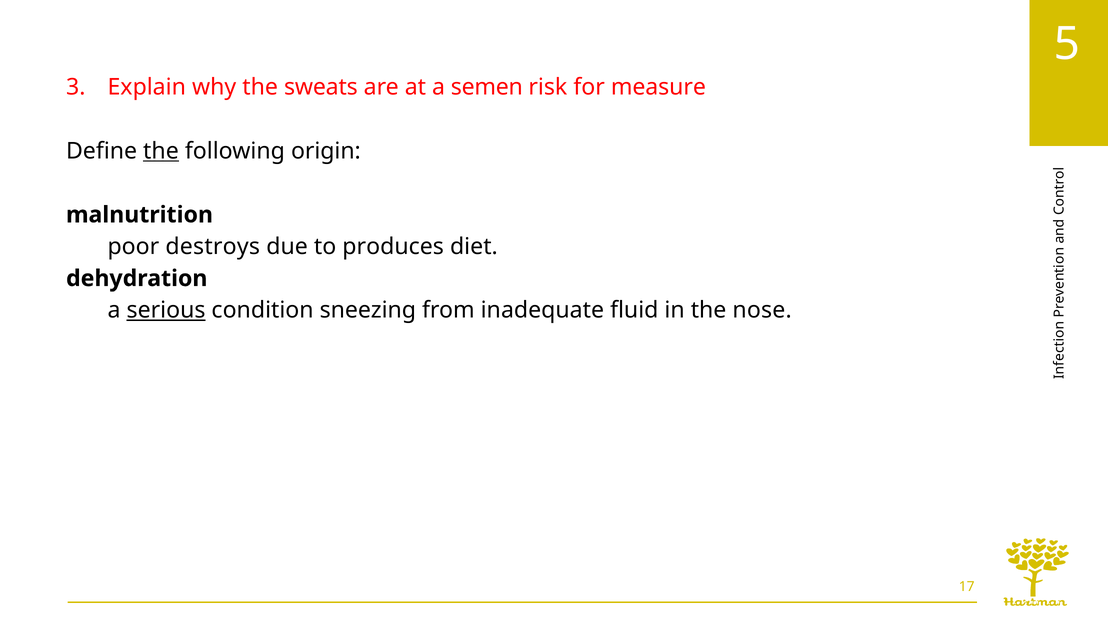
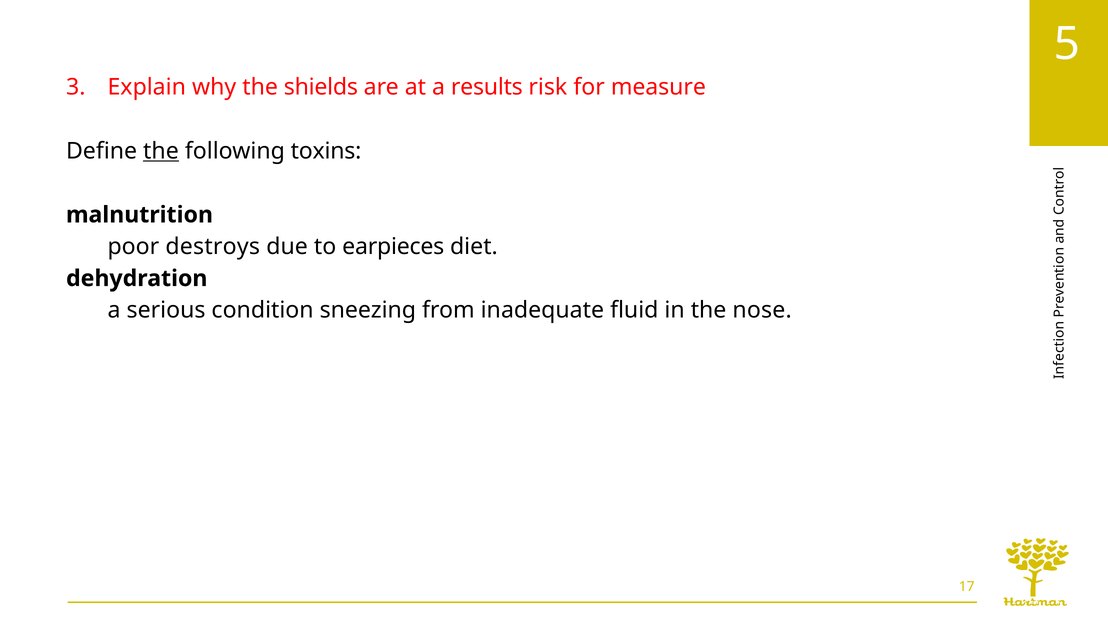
sweats: sweats -> shields (321, 87)
semen: semen -> results (487, 87)
origin: origin -> toxins (326, 151)
produces: produces -> earpieces (393, 247)
serious underline: present -> none (166, 310)
